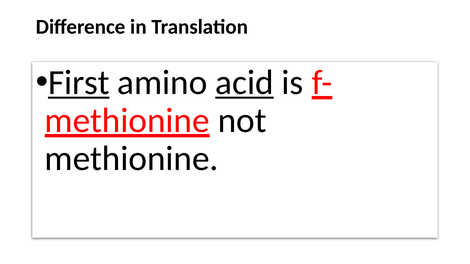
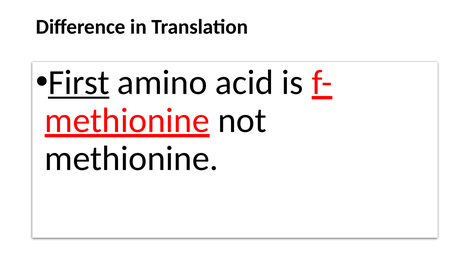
acid underline: present -> none (244, 83)
